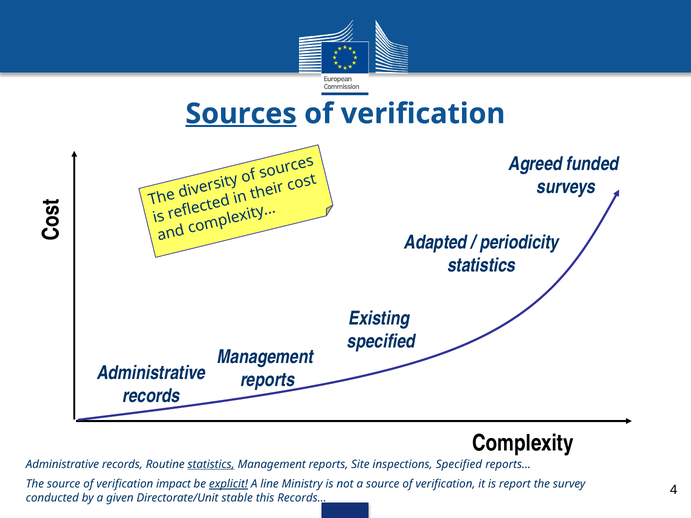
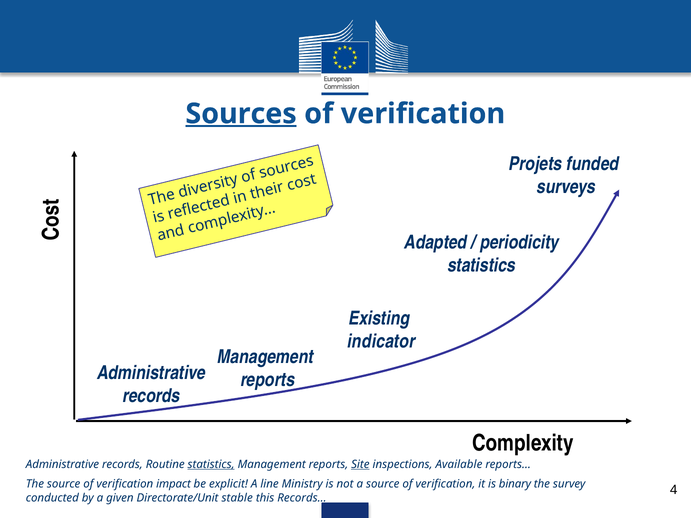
Agreed: Agreed -> Projets (535, 164)
specified: specified -> indicator (381, 341)
Site underline: none -> present (360, 465)
inspections Specified: Specified -> Available (459, 465)
explicit underline: present -> none (228, 484)
report: report -> binary (515, 484)
